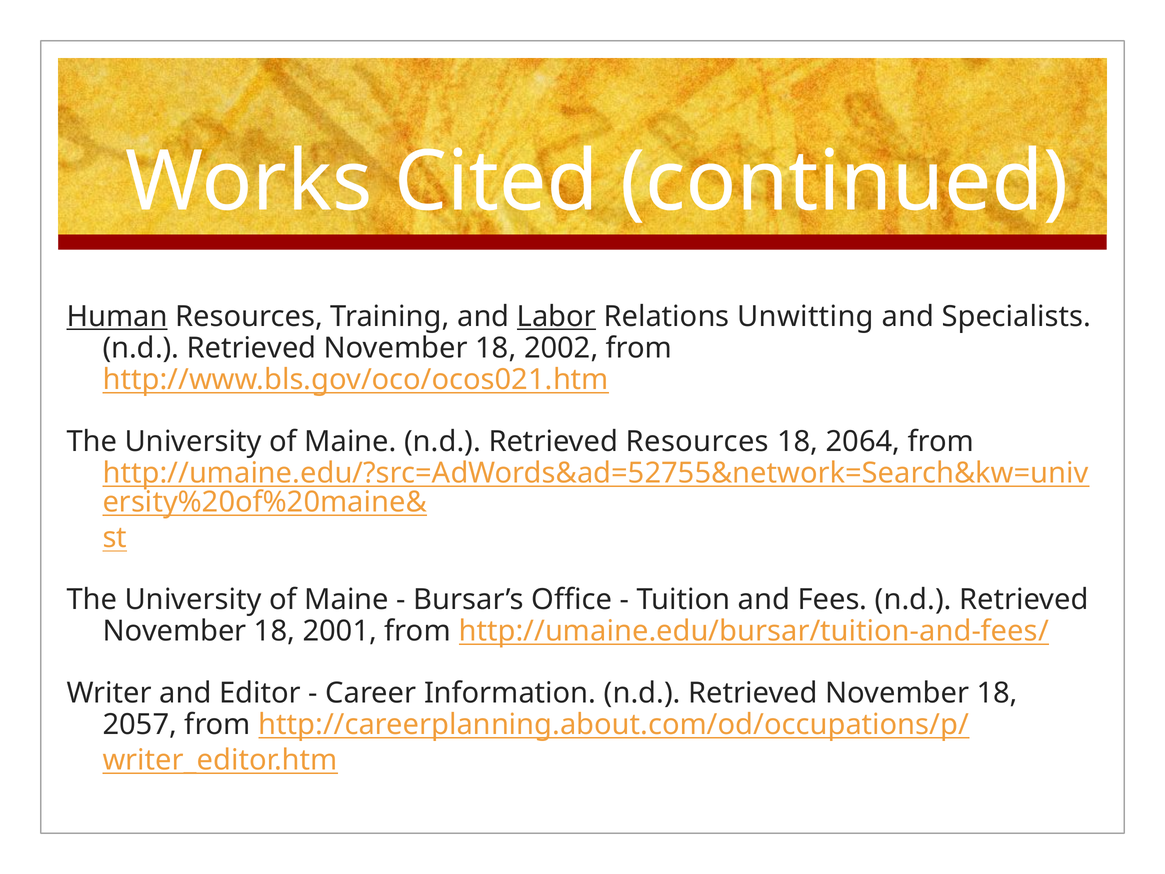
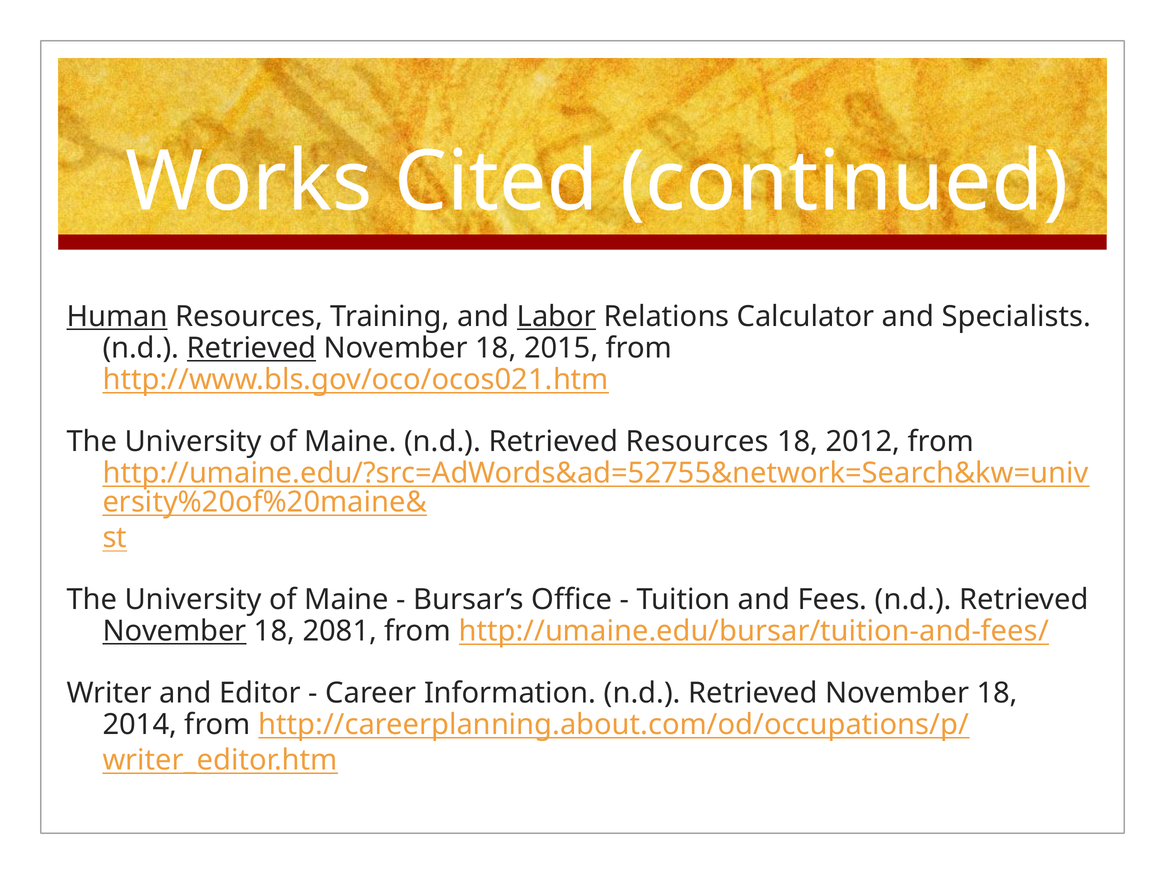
Unwitting: Unwitting -> Calculator (806, 317)
Retrieved underline: none -> present (252, 348)
2002: 2002 -> 2015 (561, 348)
2064: 2064 -> 2012 (863, 441)
November underline: none -> present (175, 631)
2001: 2001 -> 2081 (340, 631)
2057: 2057 -> 2014 (140, 724)
